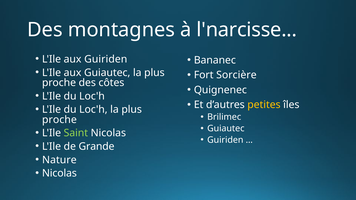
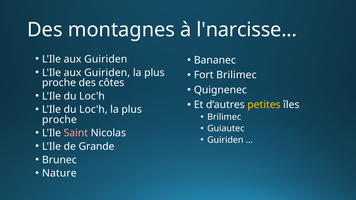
Guiautec: Guiautec -> Guiriden (107, 73)
Fort Sorcière: Sorcière -> Brilimec (236, 75)
Saint colour: light green -> pink (76, 133)
Nature: Nature -> Brunec (59, 160)
Nicolas: Nicolas -> Nature (59, 174)
